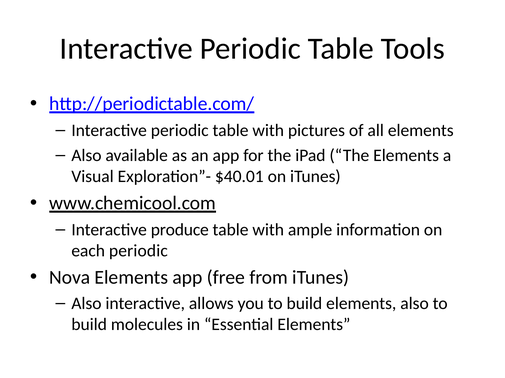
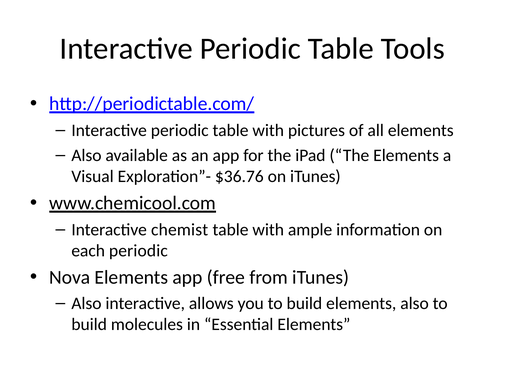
$40.01: $40.01 -> $36.76 (239, 177)
produce: produce -> chemist (180, 230)
